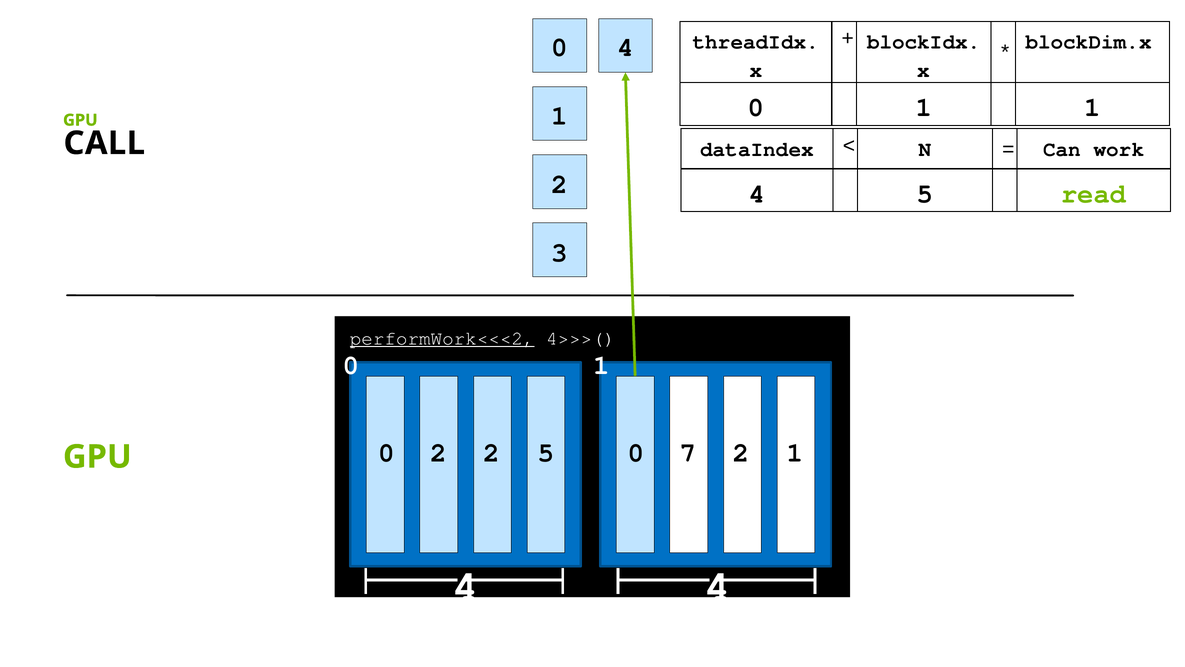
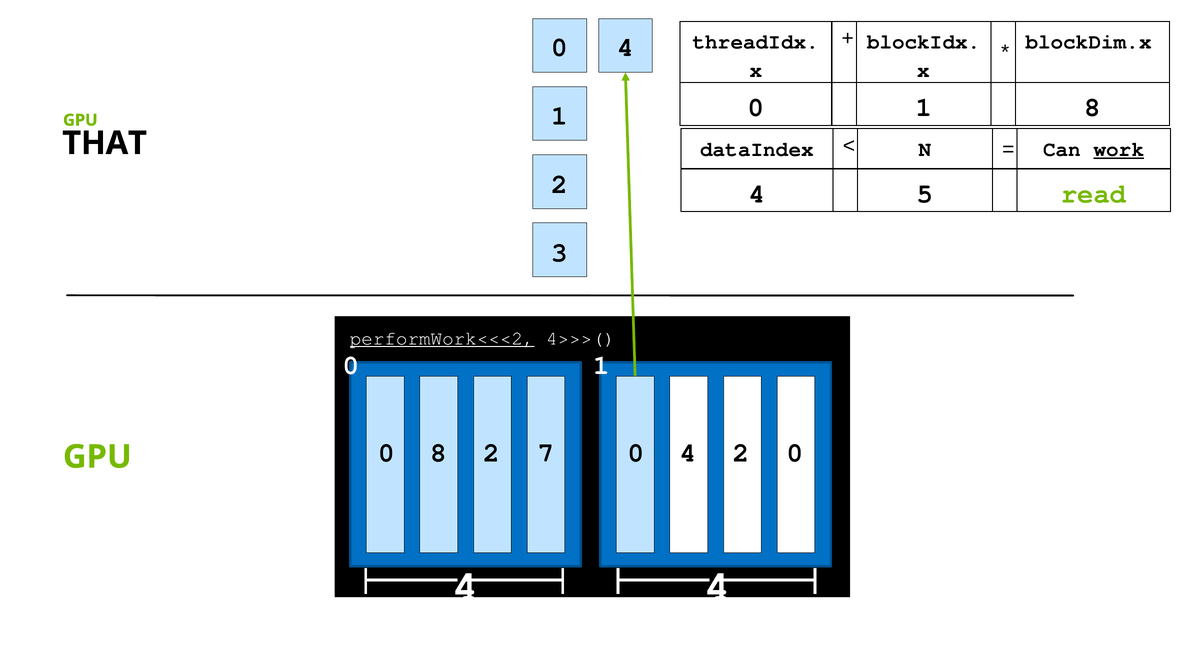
1 1: 1 -> 8 (1093, 107)
CALL: CALL -> THAT (105, 143)
work underline: none -> present (1119, 149)
0 2: 2 -> 8 (439, 453)
2 5: 5 -> 7 (546, 453)
0 7: 7 -> 4 (688, 452)
2 1: 1 -> 0 (795, 452)
